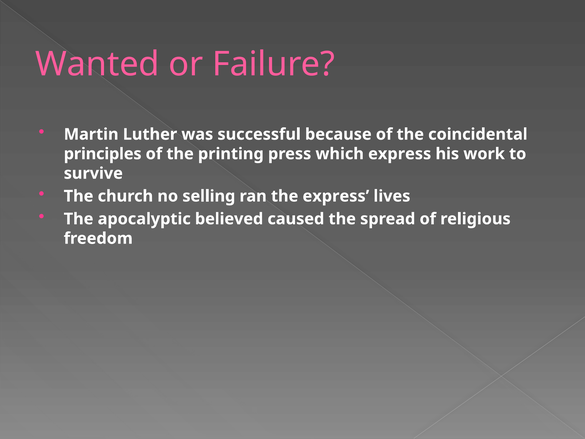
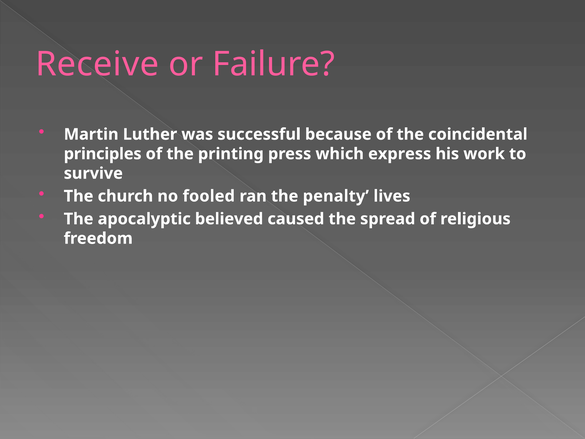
Wanted: Wanted -> Receive (97, 64)
selling: selling -> fooled (209, 196)
the express: express -> penalty (336, 196)
